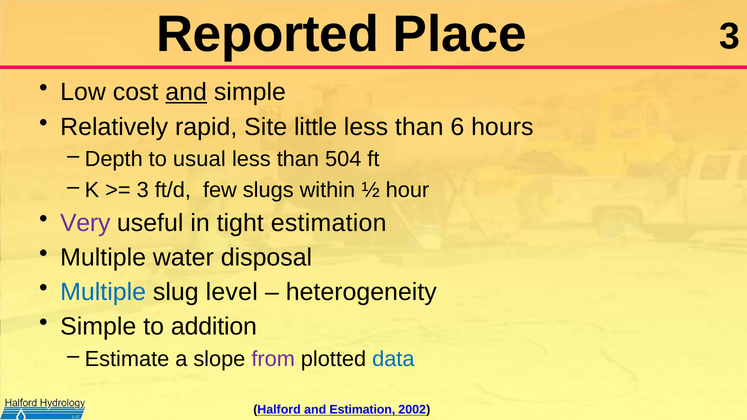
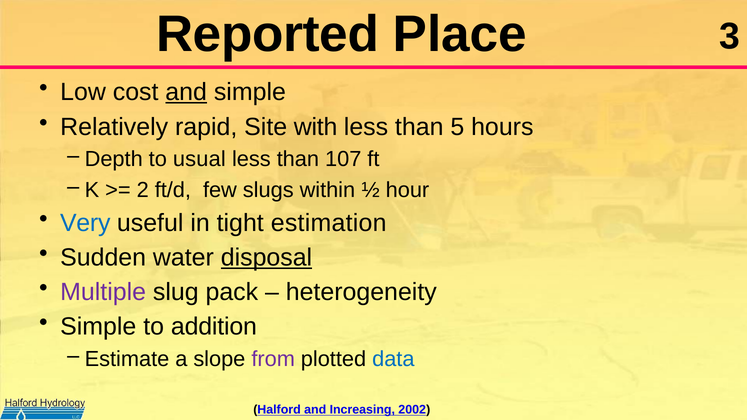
little: little -> with (316, 127)
6: 6 -> 5 (457, 127)
504: 504 -> 107 (343, 159)
3: 3 -> 2 (143, 190)
Very colour: purple -> blue (85, 223)
Multiple: Multiple -> Sudden (103, 258)
disposal underline: none -> present (266, 258)
Multiple colour: blue -> purple (103, 292)
level: level -> pack (232, 292)
and Estimation: Estimation -> Increasing (362, 410)
